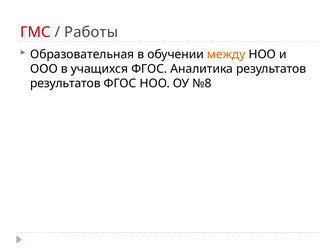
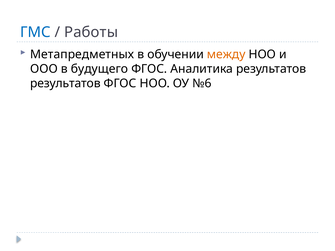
ГМС colour: red -> blue (35, 32)
Образовательная: Образовательная -> Метапредметных (82, 54)
учащихся: учащихся -> будущего (99, 69)
№8: №8 -> №6 (202, 83)
